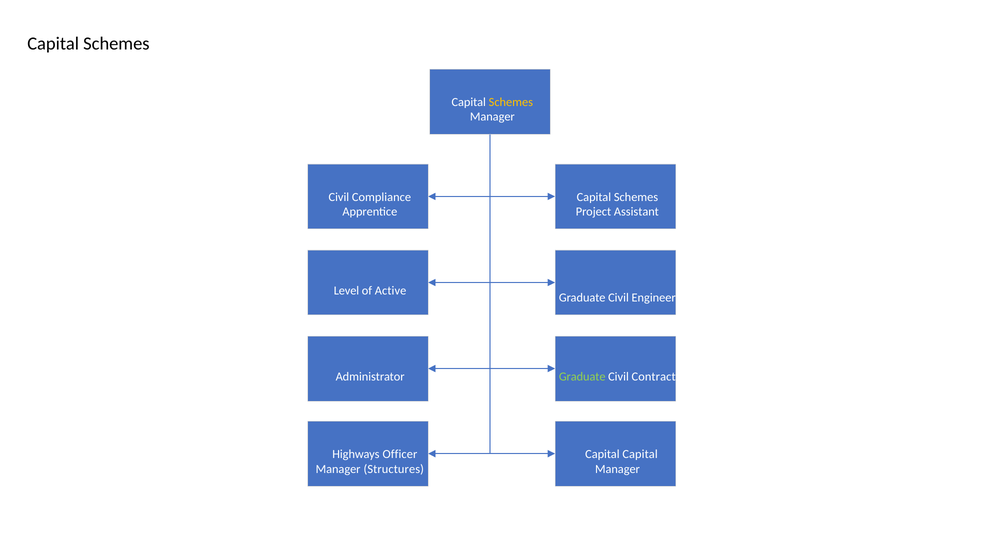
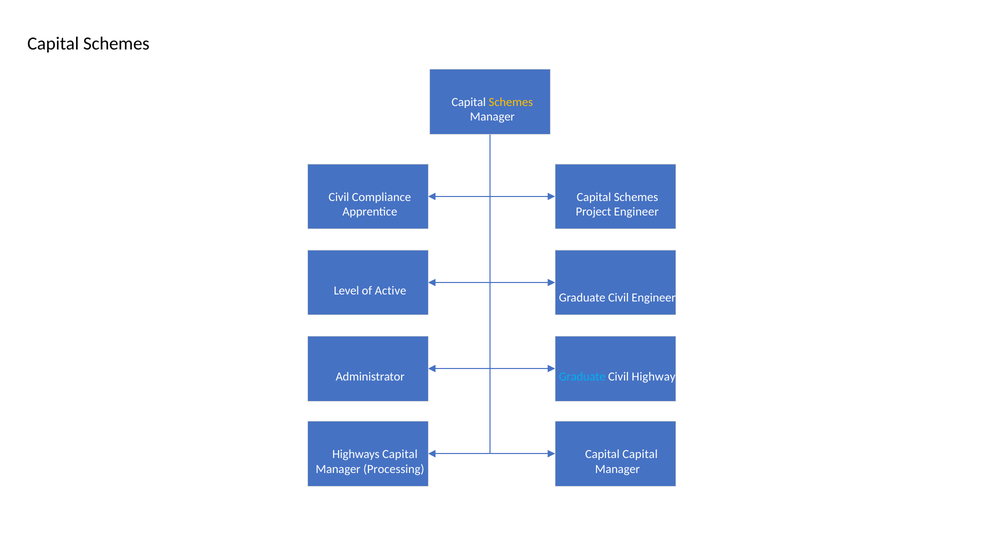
Project Assistant: Assistant -> Engineer (636, 212)
Graduate colour: light green -> light blue (582, 377)
Contract: Contract -> Highway (654, 377)
Highways Officer: Officer -> Capital (400, 454)
Structures: Structures -> Processing (394, 469)
